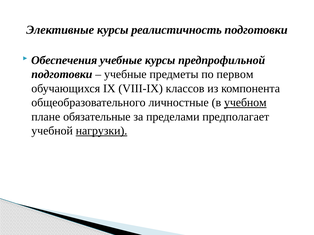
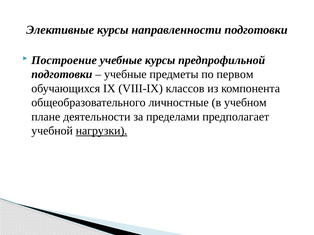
реалистичность: реалистичность -> направленности (176, 30)
Обеспечения: Обеспечения -> Построение (64, 60)
учебном underline: present -> none (245, 103)
обязательные: обязательные -> деятельности (97, 117)
